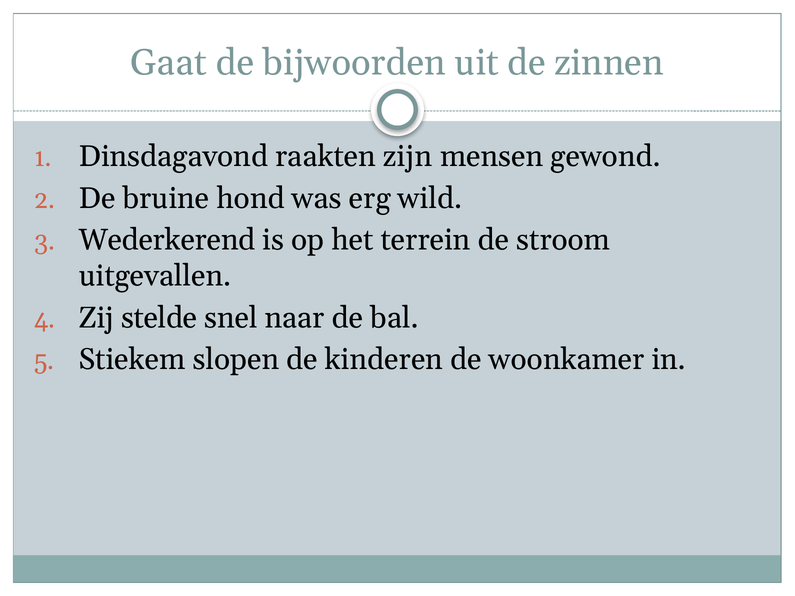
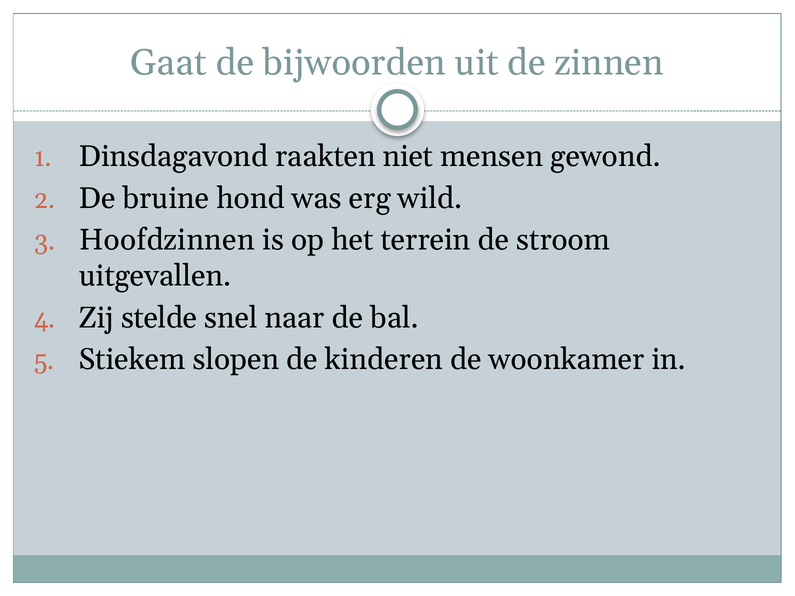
zijn: zijn -> niet (408, 157)
Wederkerend: Wederkerend -> Hoofdzinnen (167, 240)
